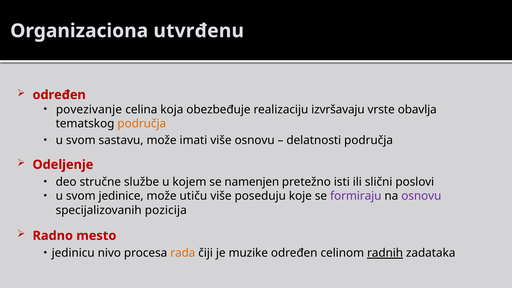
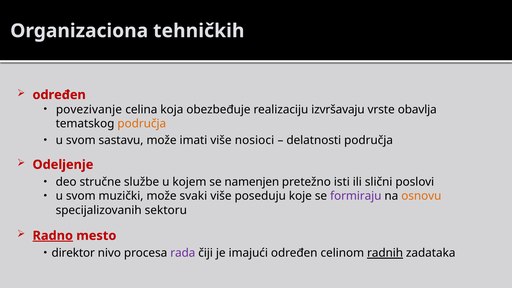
utvrđenu: utvrđenu -> tehničkih (199, 31)
više osnovu: osnovu -> nosioci (255, 140)
jedinice: jedinice -> muzički (121, 196)
utiču: utiču -> svaki (193, 196)
osnovu colour: purple -> orange (421, 196)
pozicija: pozicija -> sektoru (166, 210)
Radno underline: none -> present (53, 236)
jedinicu: jedinicu -> direktor (73, 253)
rada colour: orange -> purple (183, 253)
muzike: muzike -> imajući (248, 253)
